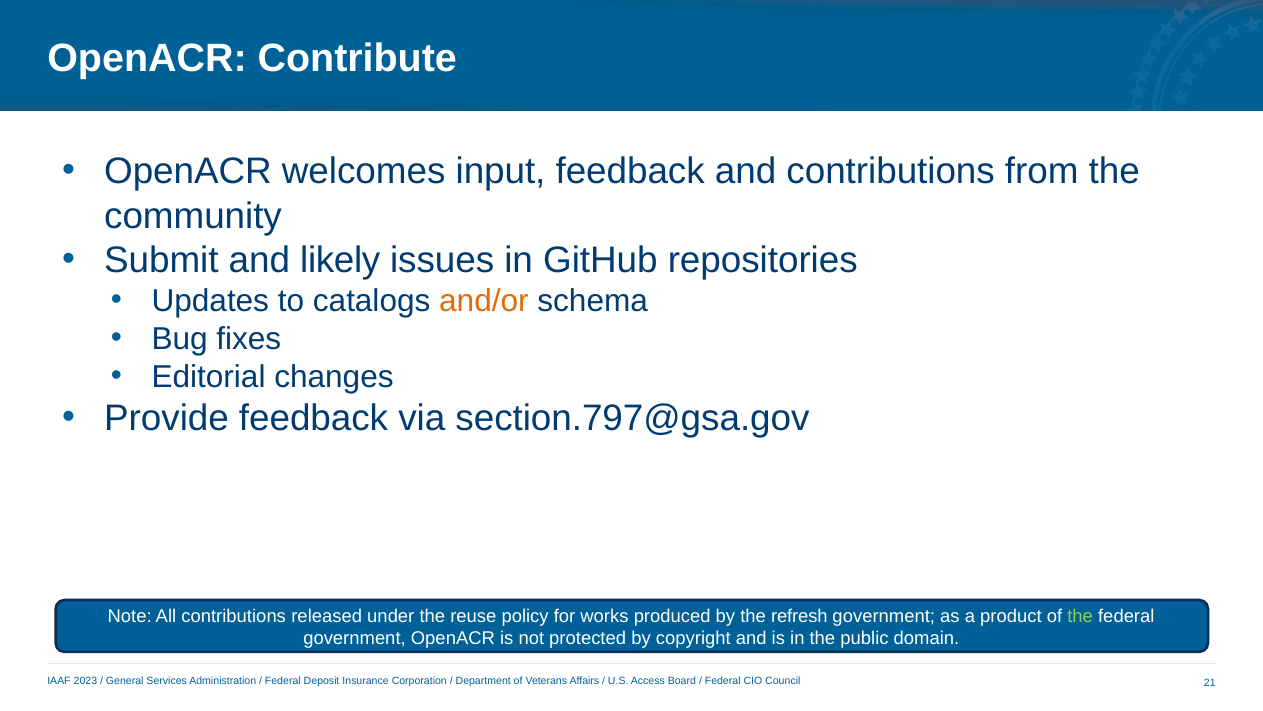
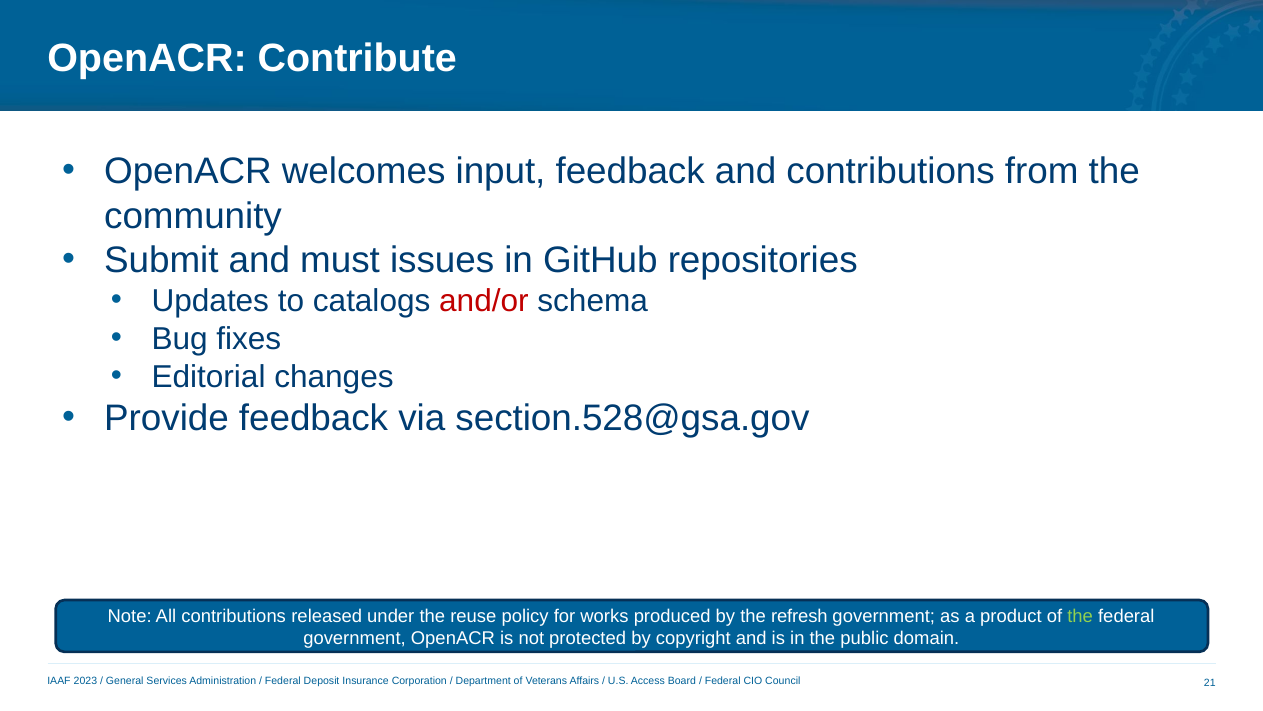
likely: likely -> must (340, 260)
and/or colour: orange -> red (484, 301)
section.797@gsa.gov: section.797@gsa.gov -> section.528@gsa.gov (632, 418)
